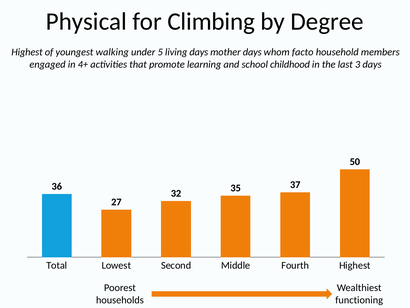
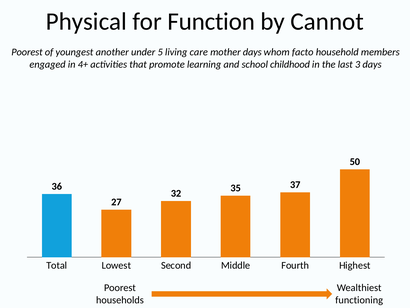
Climbing: Climbing -> Function (211, 22)
Degree: Degree -> Cannot (327, 22)
Highest: Highest -> Poorest (27, 52)
walking: walking -> another (112, 52)
living days: days -> care (199, 52)
